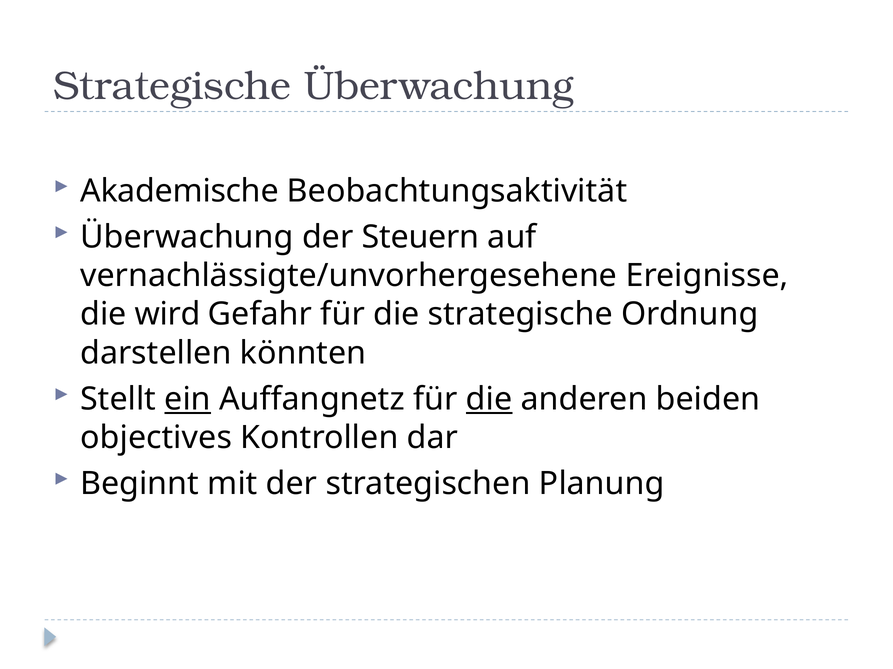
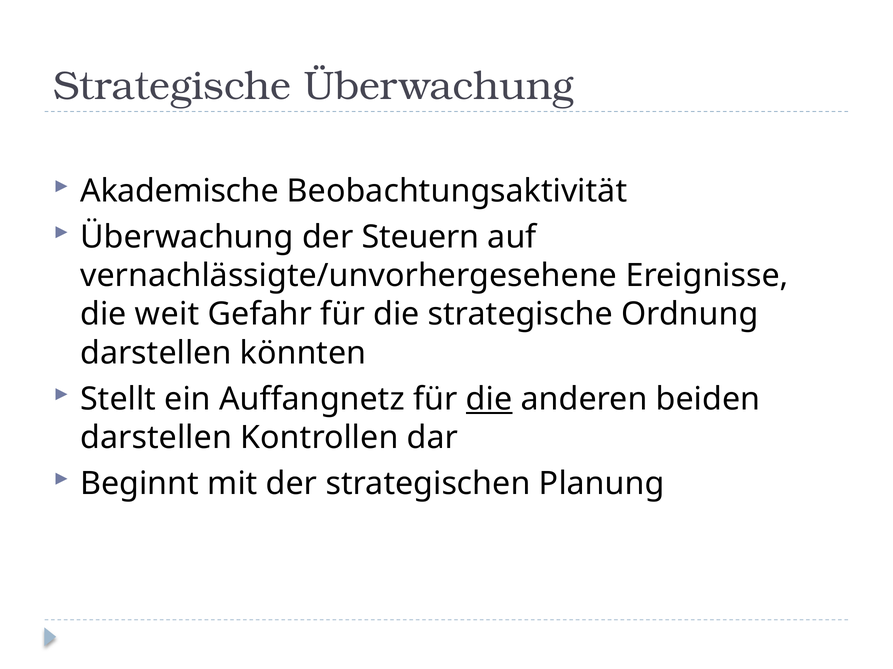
wird: wird -> weit (167, 315)
ein underline: present -> none (188, 399)
objectives: objectives -> darstellen (156, 438)
